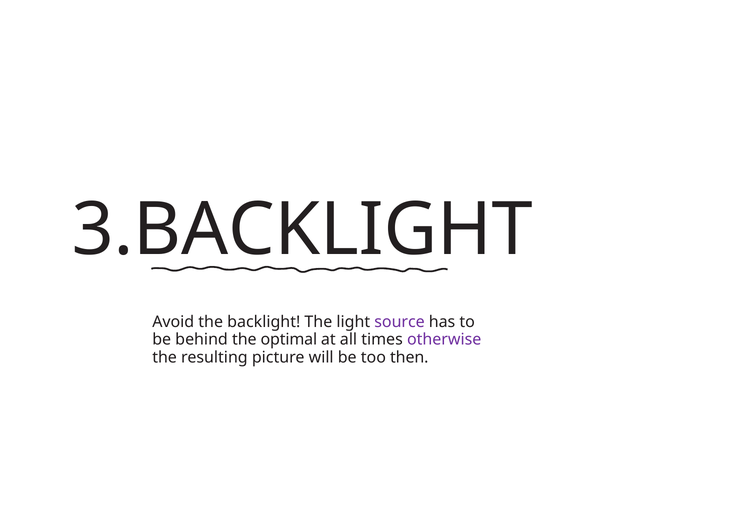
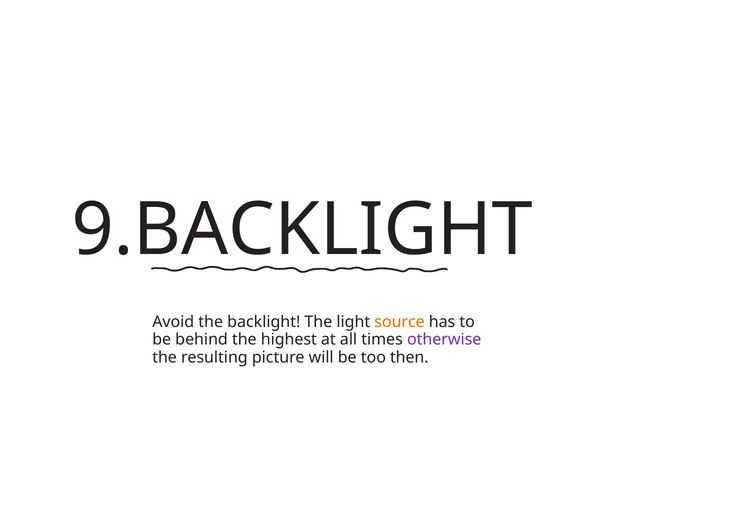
3.BACKLIGHT: 3.BACKLIGHT -> 9.BACKLIGHT (302, 230)
source colour: purple -> orange (400, 322)
optimal: optimal -> highest (289, 339)
